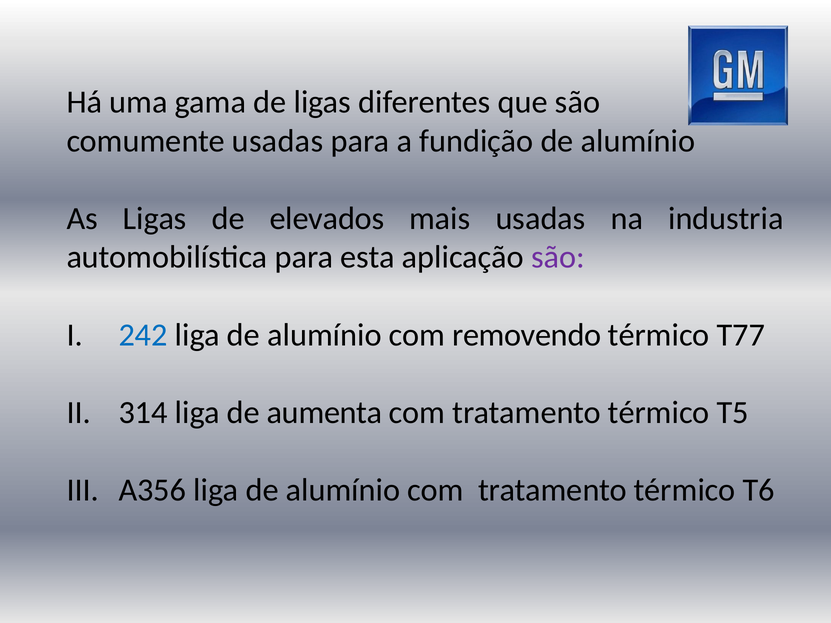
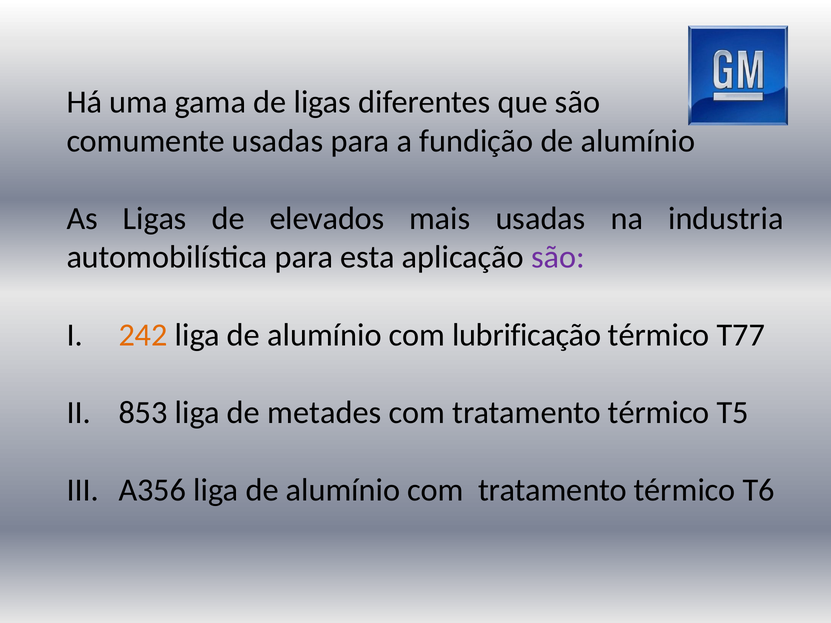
242 colour: blue -> orange (143, 335)
removendo: removendo -> lubrificação (527, 335)
314: 314 -> 853 (143, 413)
aumenta: aumenta -> metades (324, 413)
